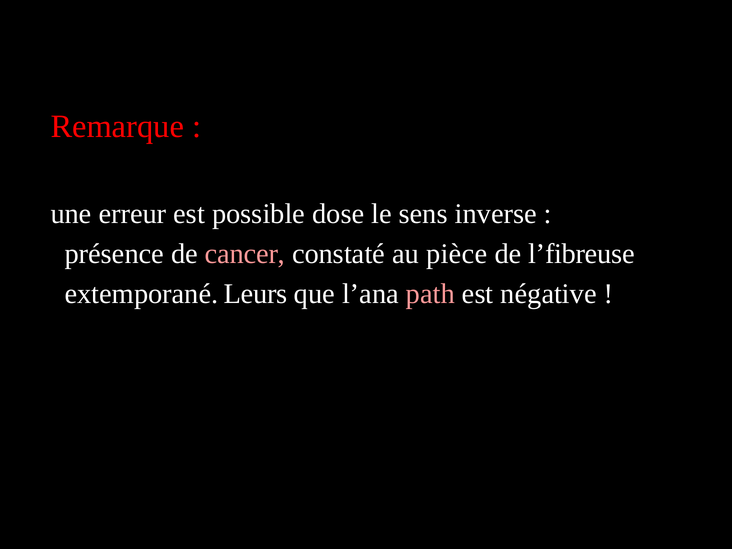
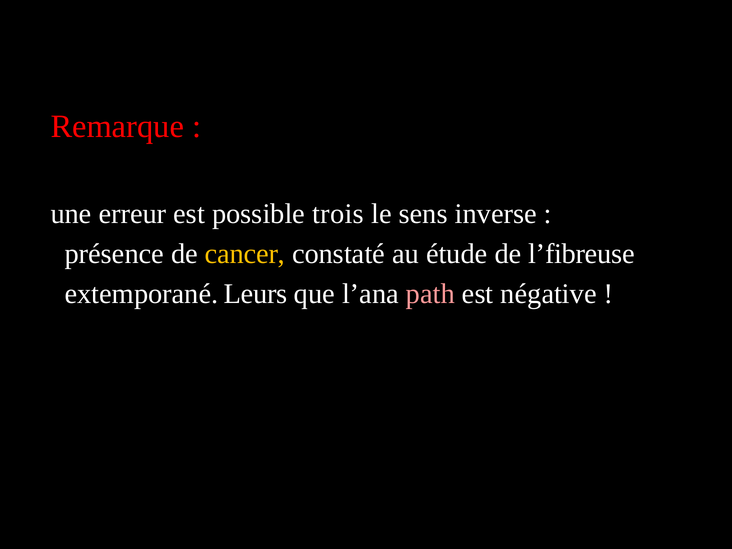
dose: dose -> trois (338, 214)
cancer colour: pink -> yellow (245, 254)
pièce: pièce -> étude (457, 254)
